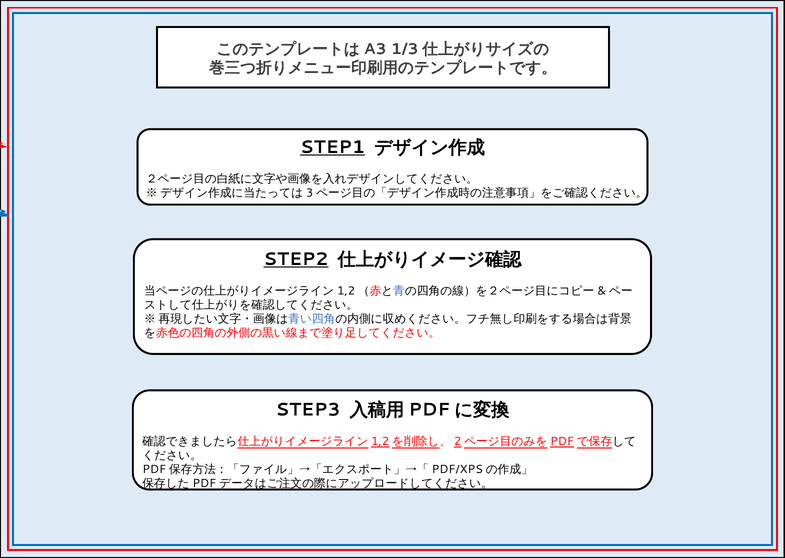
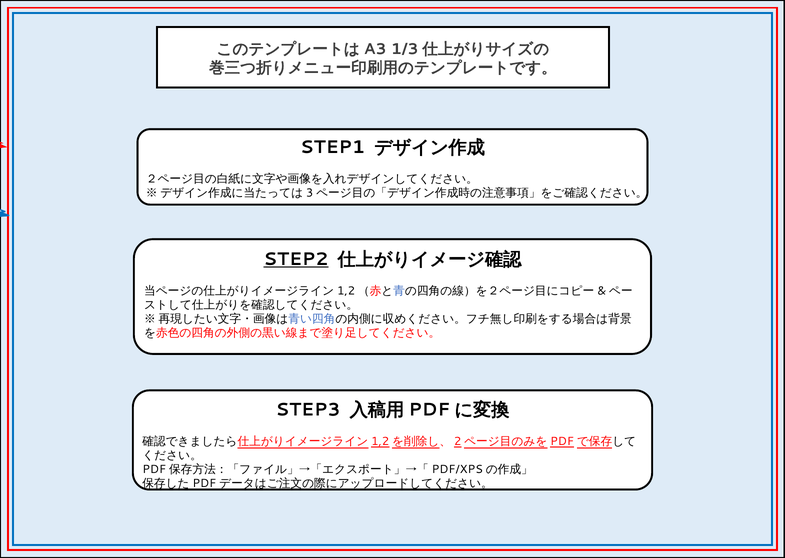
STEP1 underline: present -> none (332, 147)
